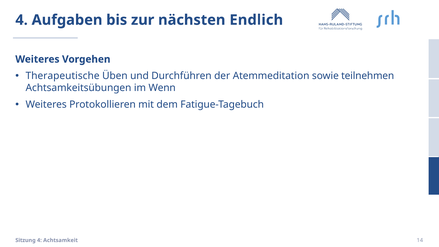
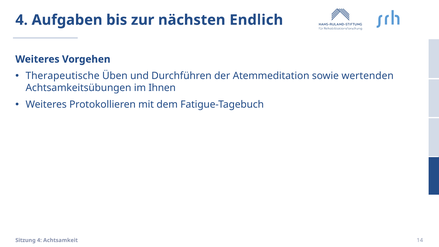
teilnehmen: teilnehmen -> wertenden (368, 76)
Wenn: Wenn -> Ihnen (162, 88)
